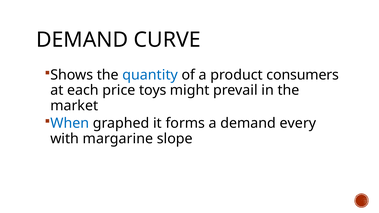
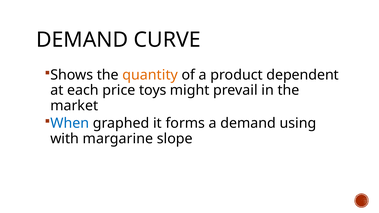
quantity colour: blue -> orange (150, 75)
consumers: consumers -> dependent (303, 75)
every: every -> using (298, 123)
